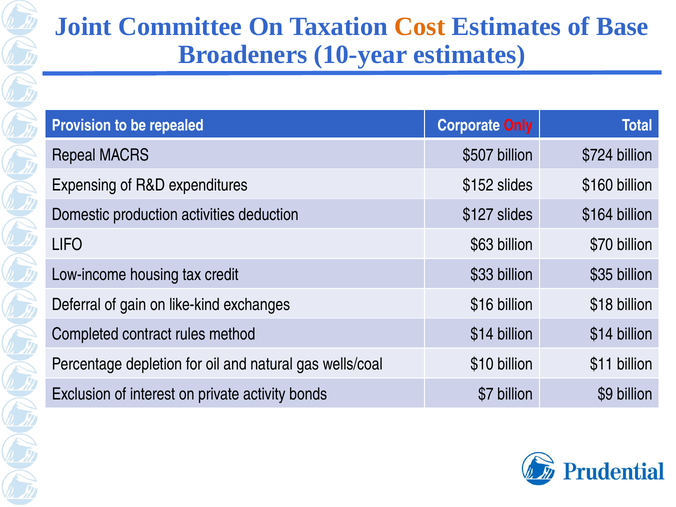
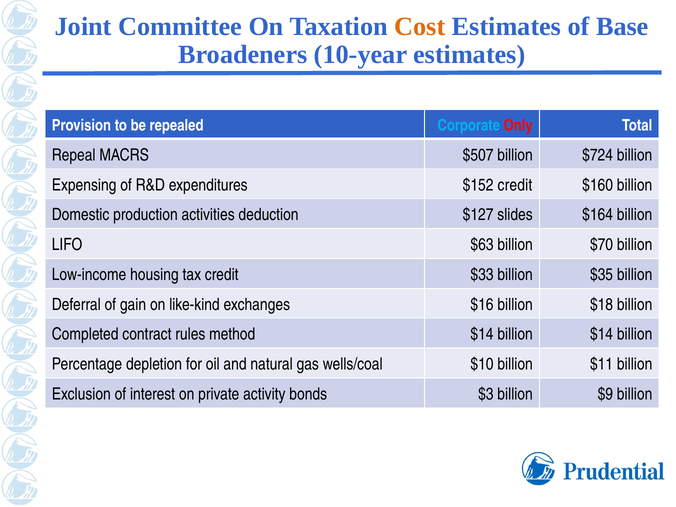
Corporate colour: white -> light blue (469, 125)
$152 slides: slides -> credit (515, 185)
$7: $7 -> $3 (486, 394)
